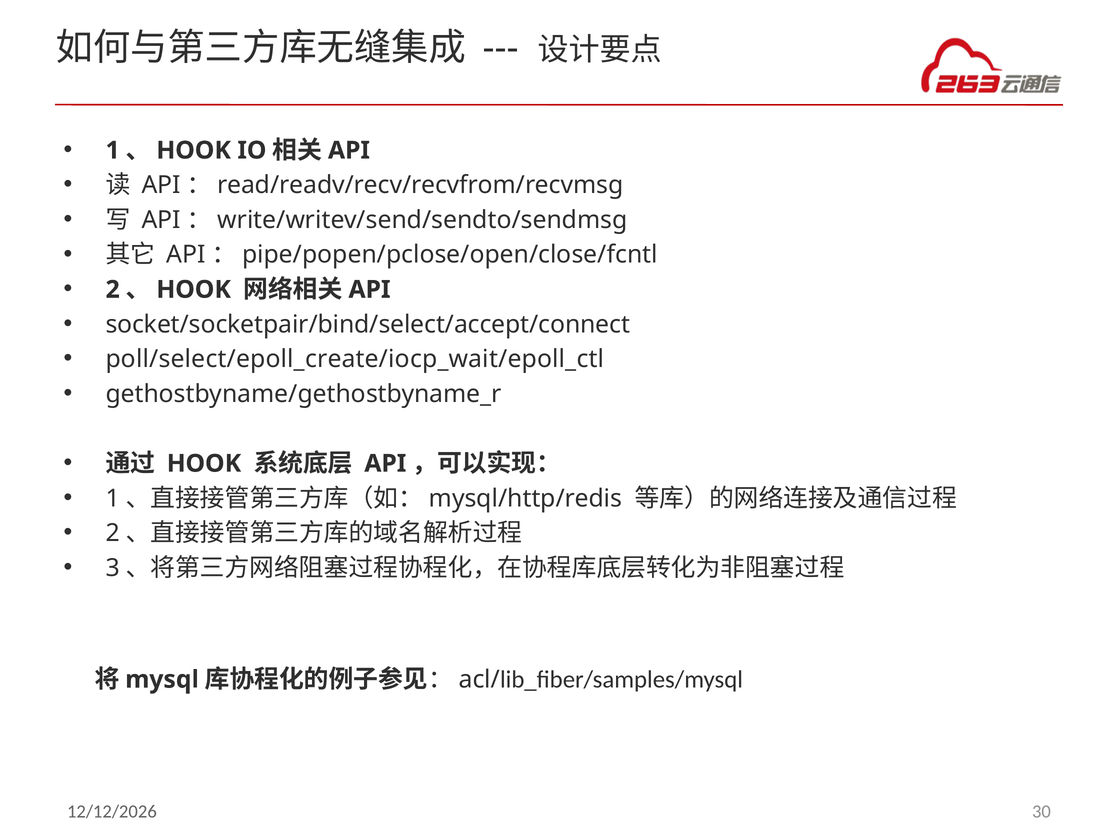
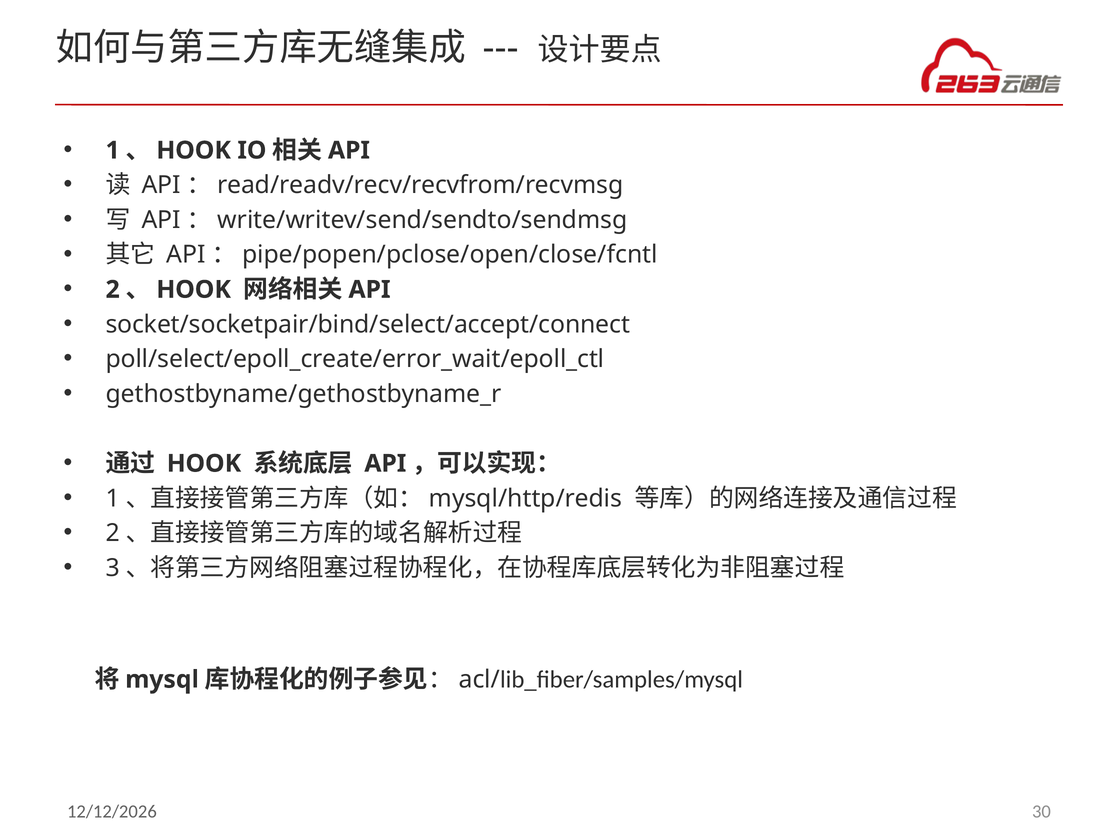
poll/select/epoll_create/iocp_wait/epoll_ctl: poll/select/epoll_create/iocp_wait/epoll_ctl -> poll/select/epoll_create/error_wait/epoll_ctl (355, 359)
